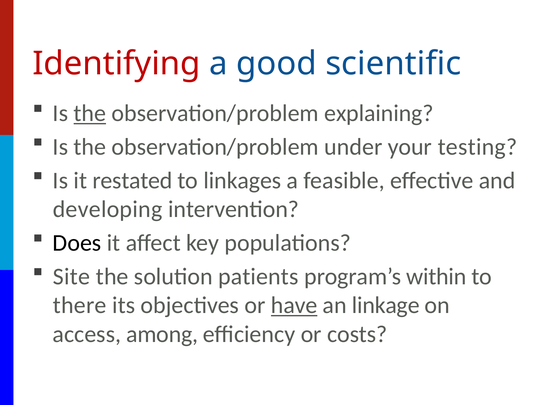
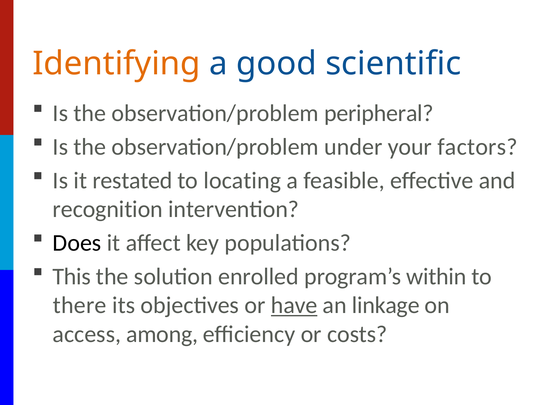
Identifying colour: red -> orange (117, 64)
the underline: present -> none (90, 113)
explaining: explaining -> peripheral (379, 113)
testing: testing -> factors (477, 147)
linkages: linkages -> locating (242, 181)
developing: developing -> recognition (108, 209)
Site: Site -> This (72, 277)
patients: patients -> enrolled (258, 277)
